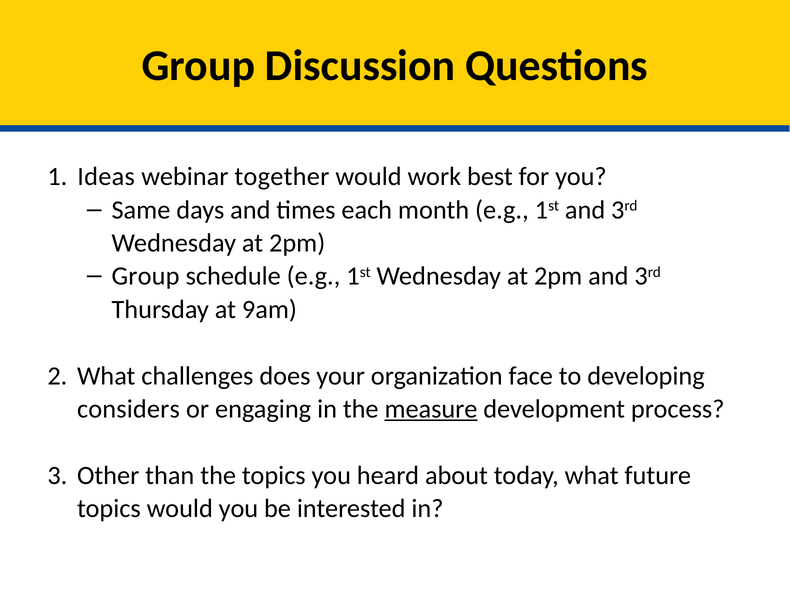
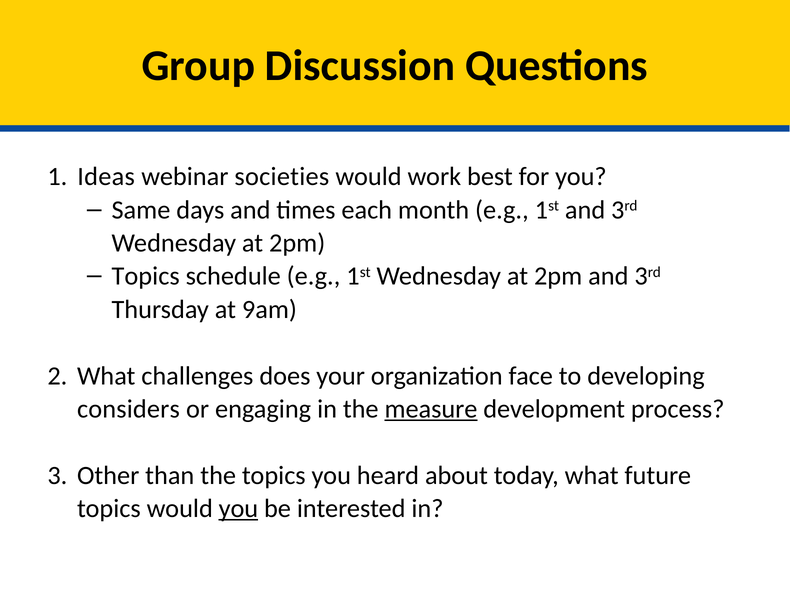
together: together -> societies (282, 177)
Group: Group -> Topics (146, 276)
you underline: none -> present (238, 508)
